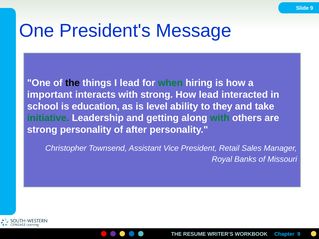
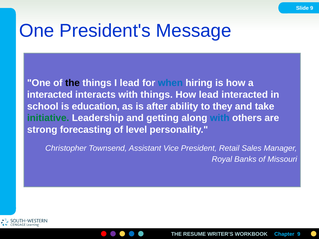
when colour: green -> blue (170, 83)
important: important -> interacted (50, 95)
with strong: strong -> things (157, 95)
level: level -> after (157, 106)
with colour: green -> blue (220, 118)
strong personality: personality -> forecasting (86, 130)
after: after -> level (136, 130)
